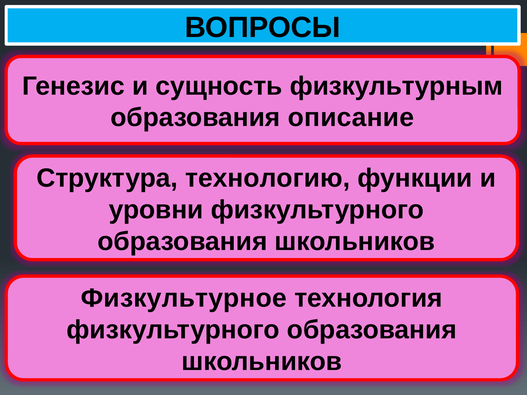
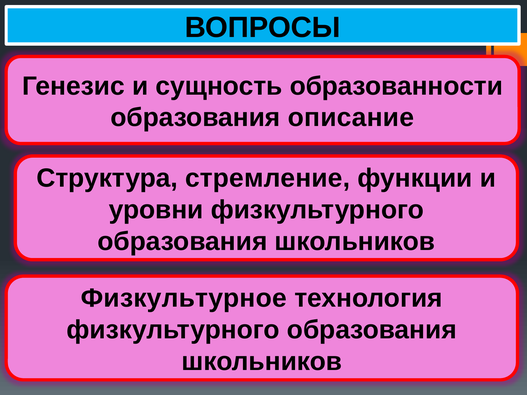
физкультурным: физкультурным -> образованности (396, 86)
технологию: технологию -> стремление (268, 178)
